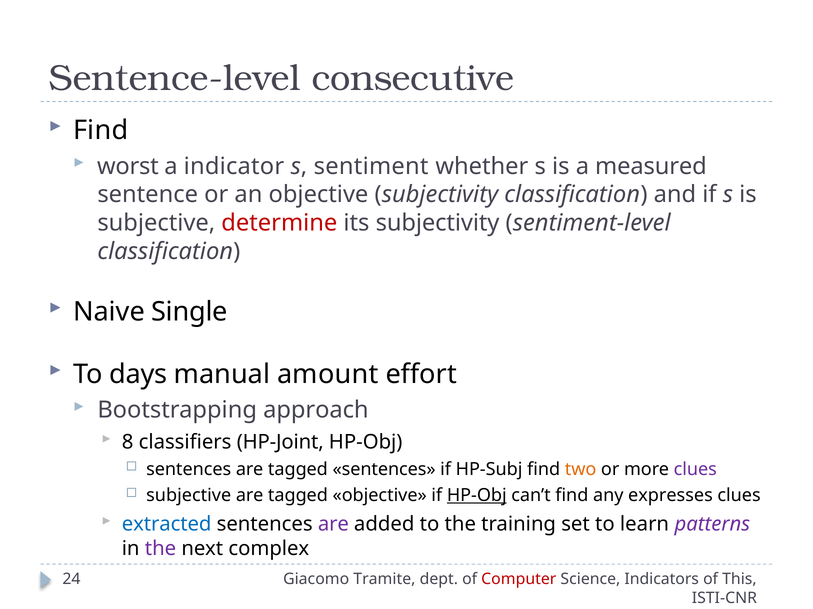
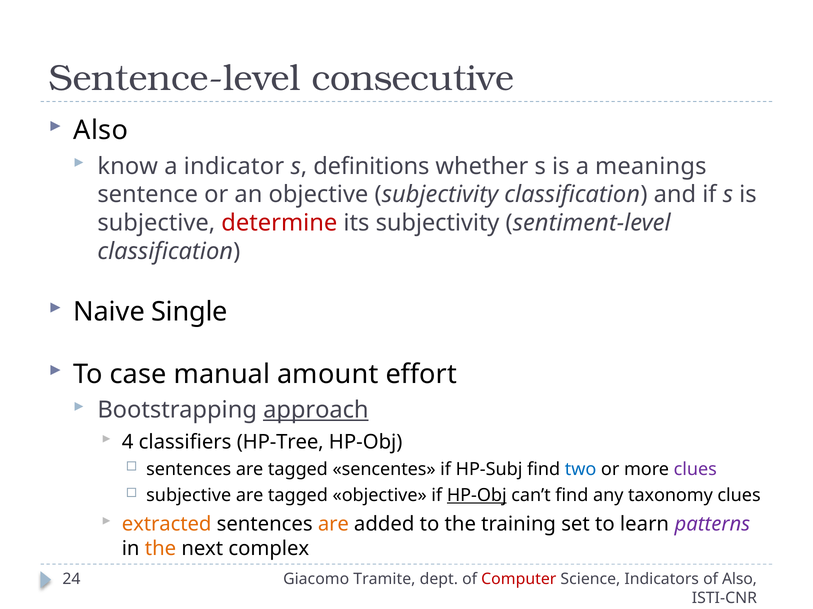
Find: Find -> Also (101, 131)
worst: worst -> know (128, 166)
sentiment: sentiment -> definitions (371, 166)
measured: measured -> meanings (651, 166)
days: days -> case (138, 375)
approach underline: none -> present (316, 411)
8: 8 -> 4 (128, 442)
HP-Joint: HP-Joint -> HP-Tree (280, 442)
tagged sentences: sentences -> sencentes (384, 470)
two colour: orange -> blue (581, 470)
expresses: expresses -> taxonomy (670, 496)
extracted colour: blue -> orange (167, 525)
are colour: purple -> orange (333, 525)
the colour: purple -> orange (161, 549)
of This: This -> Also (739, 580)
